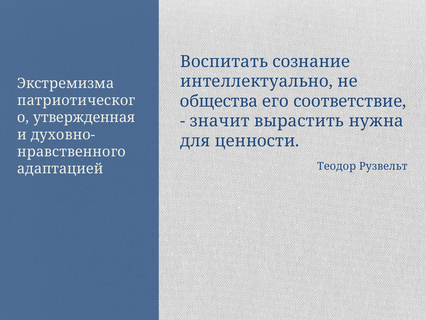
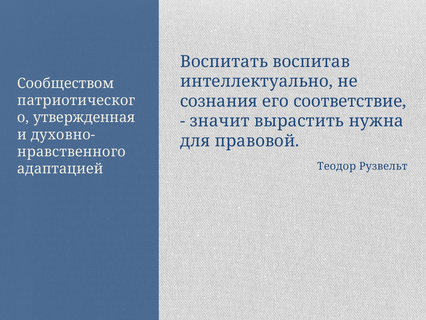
сознание: сознание -> воспитав (311, 61)
Экстремизма: Экстремизма -> Сообществом (66, 83)
общества: общества -> сознания (219, 101)
ценности: ценности -> правовой (257, 141)
